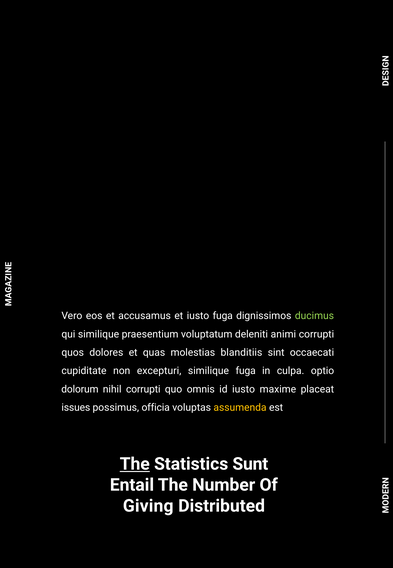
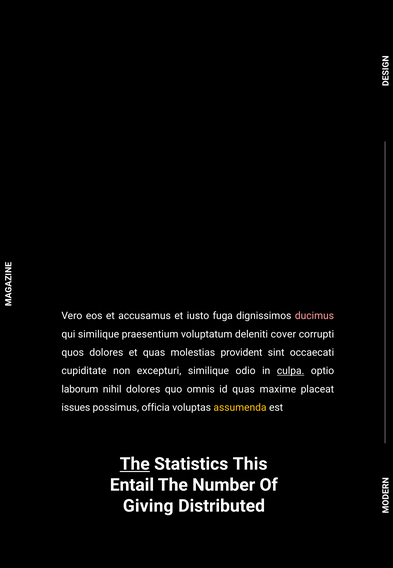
ducimus colour: light green -> pink (314, 316)
animi: animi -> cover (283, 334)
blanditiis: blanditiis -> provident (242, 352)
similique fuga: fuga -> odio (246, 371)
culpa underline: none -> present (291, 371)
dolorum: dolorum -> laborum (80, 389)
nihil corrupti: corrupti -> dolores (143, 389)
id iusto: iusto -> quas (244, 389)
Sunt: Sunt -> This (250, 464)
